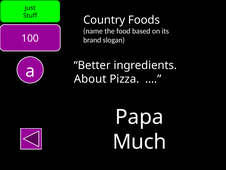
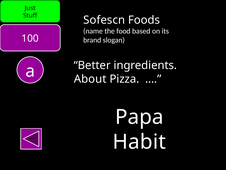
Country: Country -> Sofescn (104, 20)
Much: Much -> Habit (139, 142)
